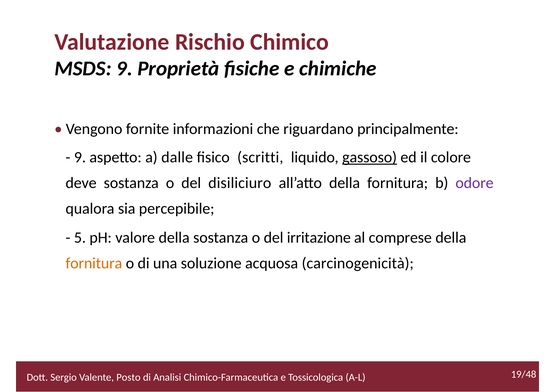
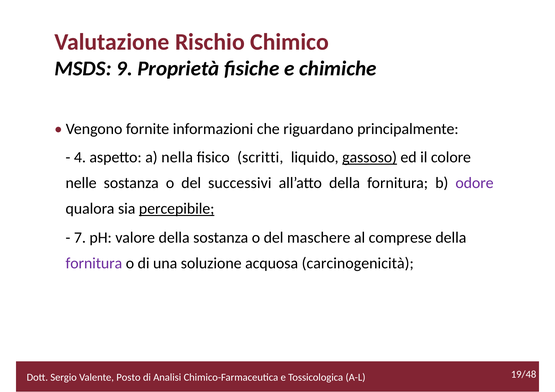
9: 9 -> 4 (80, 158)
dalle: dalle -> nella (177, 158)
deve: deve -> nelle (81, 183)
disiliciuro: disiliciuro -> successivi (240, 183)
percepibile underline: none -> present (177, 209)
5: 5 -> 7 (80, 238)
irritazione: irritazione -> maschere (319, 238)
fornitura colour: orange -> purple (94, 264)
